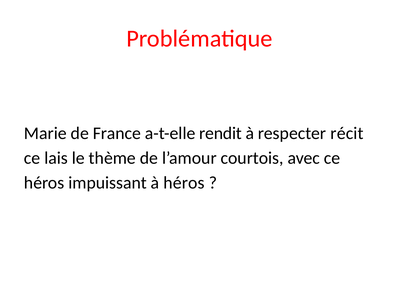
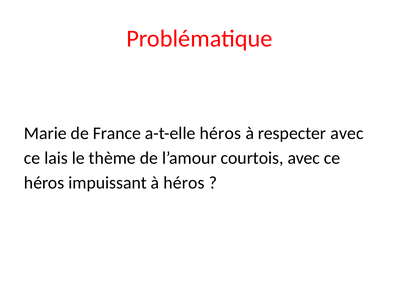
a-t-elle rendit: rendit -> héros (220, 133)
respecter récit: récit -> avec (347, 133)
